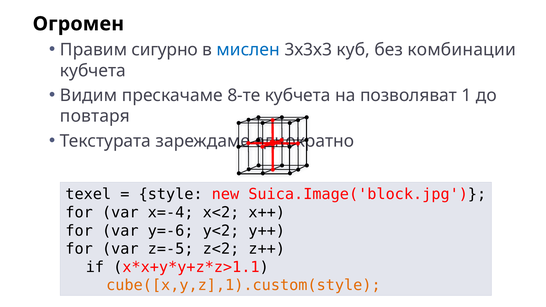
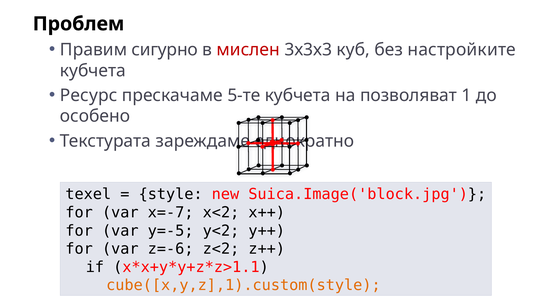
Огромен: Огромен -> Проблем (79, 24)
мислен colour: blue -> red (248, 50)
комбинации: комбинации -> настройките (462, 50)
Видим: Видим -> Ресурс (89, 95)
8-те: 8-те -> 5-те (244, 95)
повтаря: повтаря -> особено (95, 116)
x=-4: x=-4 -> x=-7 (171, 213)
y=-6: y=-6 -> y=-5 (171, 231)
z=-5: z=-5 -> z=-6 (171, 249)
